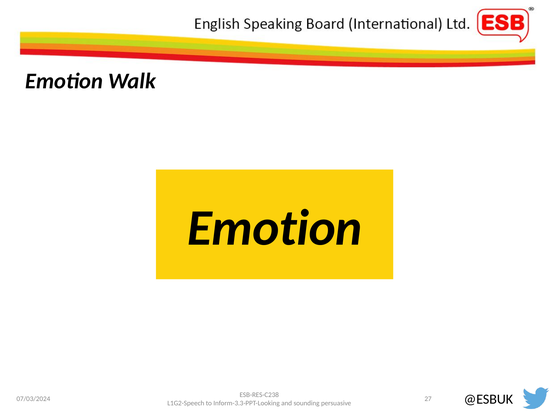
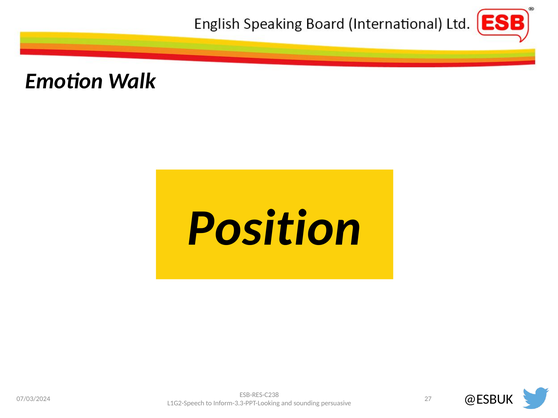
Emotion: Emotion -> Position (274, 228)
